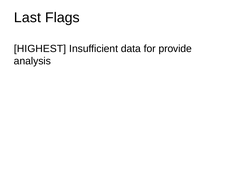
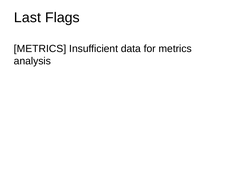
HIGHEST: HIGHEST -> METRICS (40, 48)
for provide: provide -> metrics (175, 48)
